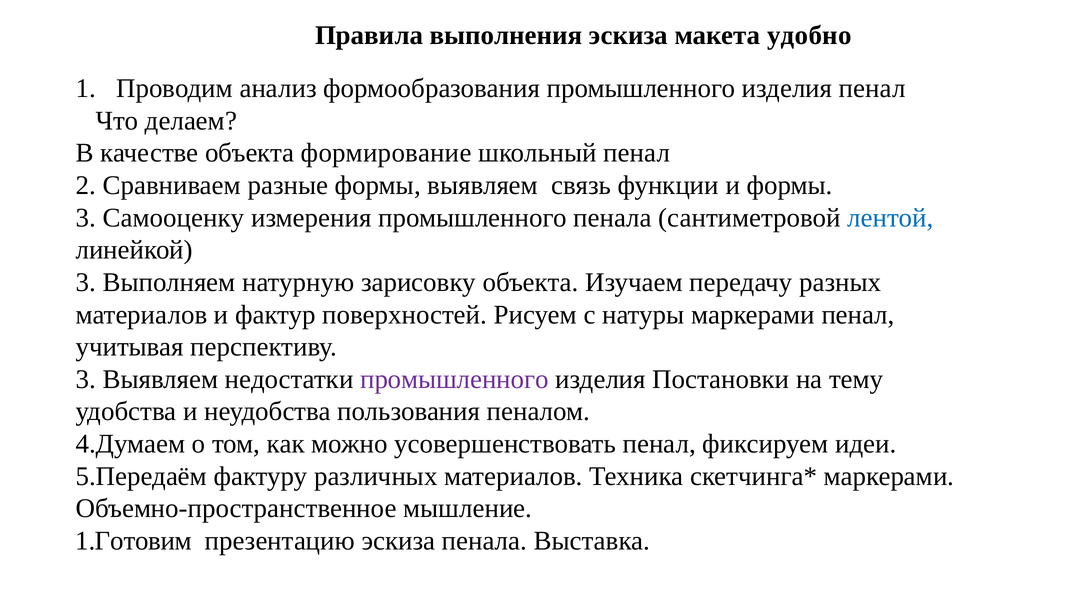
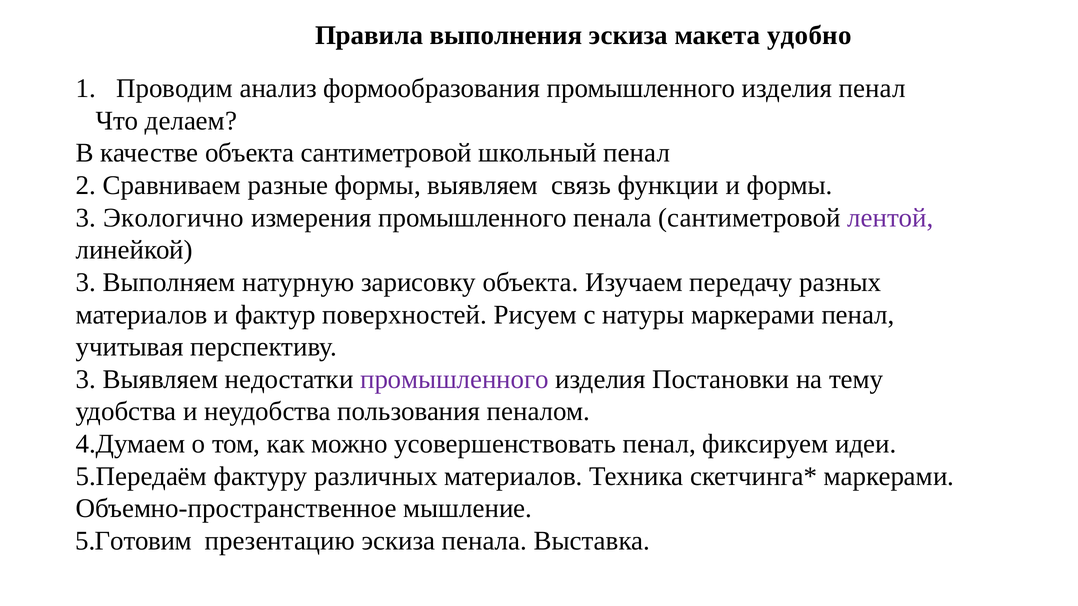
объекта формирование: формирование -> сантиметровой (386, 153)
Самооценку: Самооценку -> Экологично (173, 218)
лентой colour: blue -> purple (890, 218)
1.Готовим: 1.Готовим -> 5.Готовим (134, 541)
